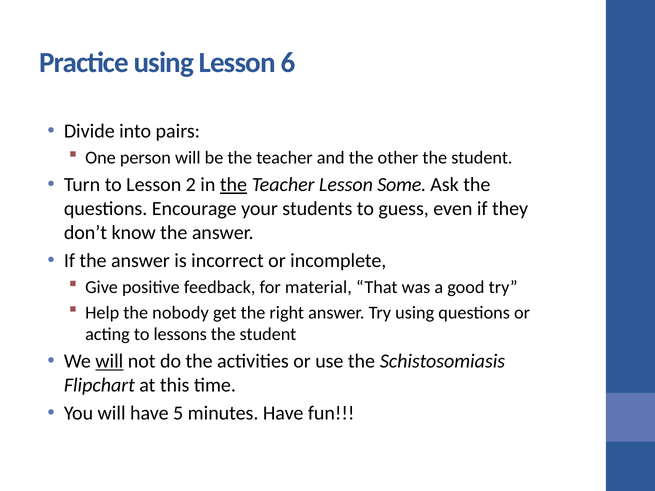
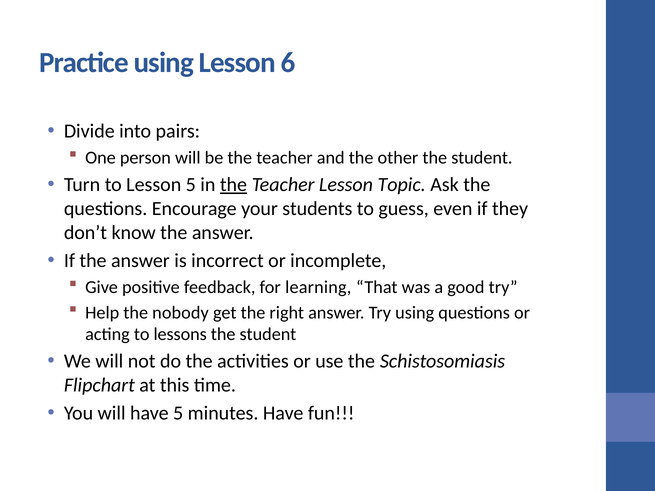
Lesson 2: 2 -> 5 (191, 185)
Some: Some -> Topic (402, 185)
material: material -> learning (318, 287)
will underline: present -> none (109, 362)
